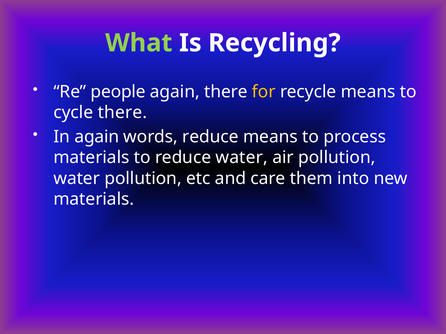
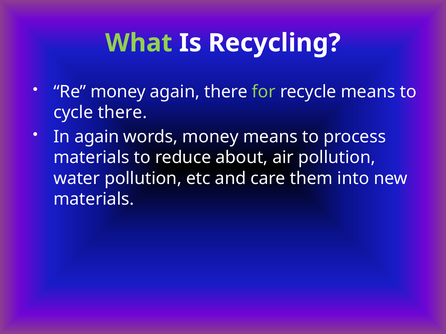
Re people: people -> money (118, 92)
for colour: yellow -> light green (264, 92)
words reduce: reduce -> money (210, 137)
reduce water: water -> about (242, 158)
